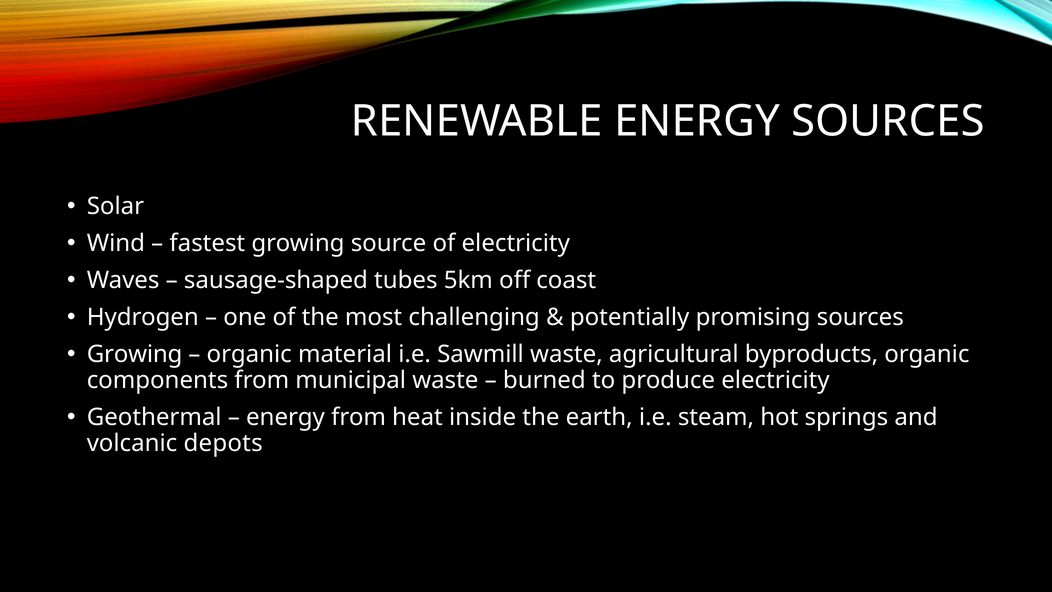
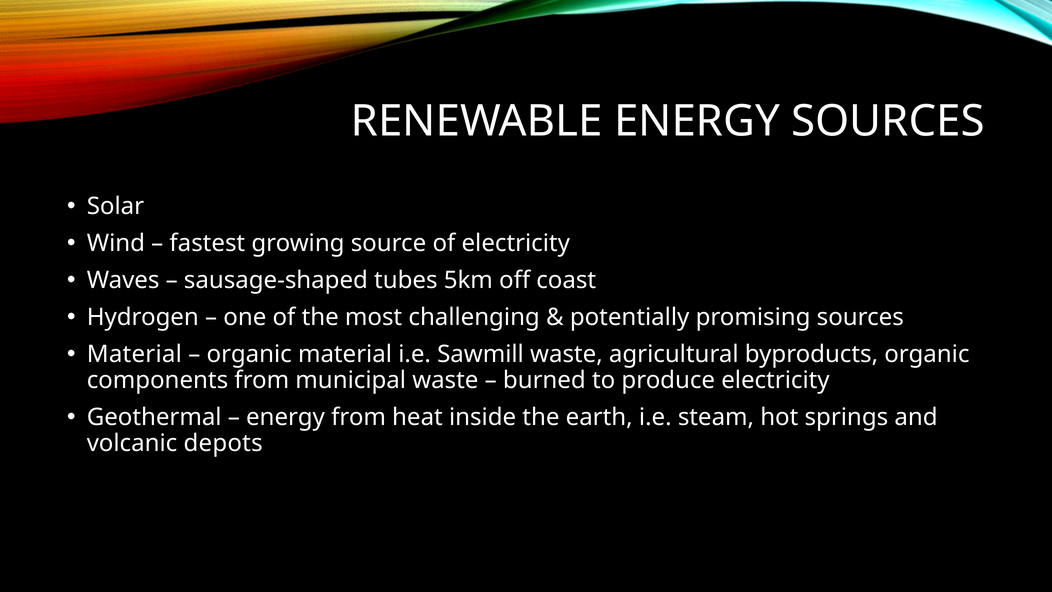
Growing: Growing -> Material (134, 354)
